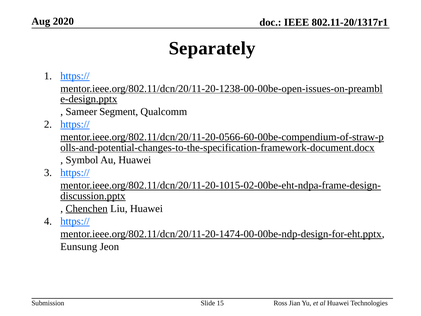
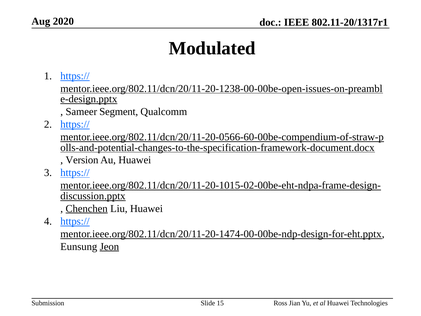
Separately: Separately -> Modulated (212, 48)
Symbol: Symbol -> Version (82, 160)
Jeon underline: none -> present (109, 246)
